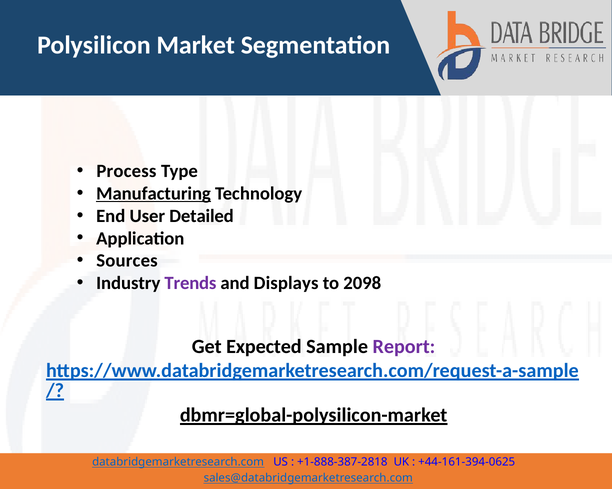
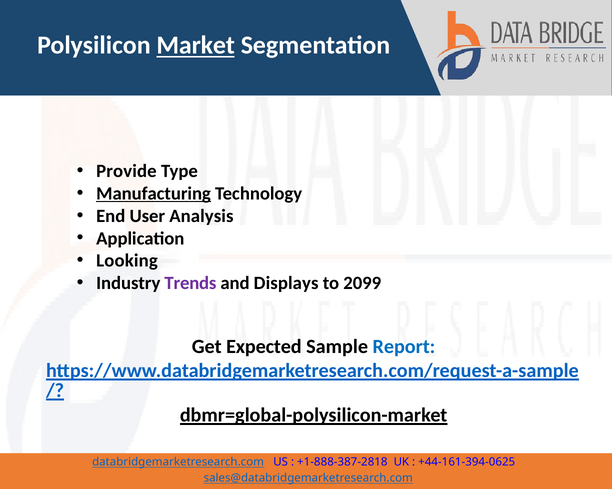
Market underline: none -> present (196, 45)
Process: Process -> Provide (126, 171)
Detailed: Detailed -> Analysis (201, 216)
Sources: Sources -> Looking (127, 261)
2098: 2098 -> 2099 (362, 284)
Report colour: purple -> blue (404, 347)
